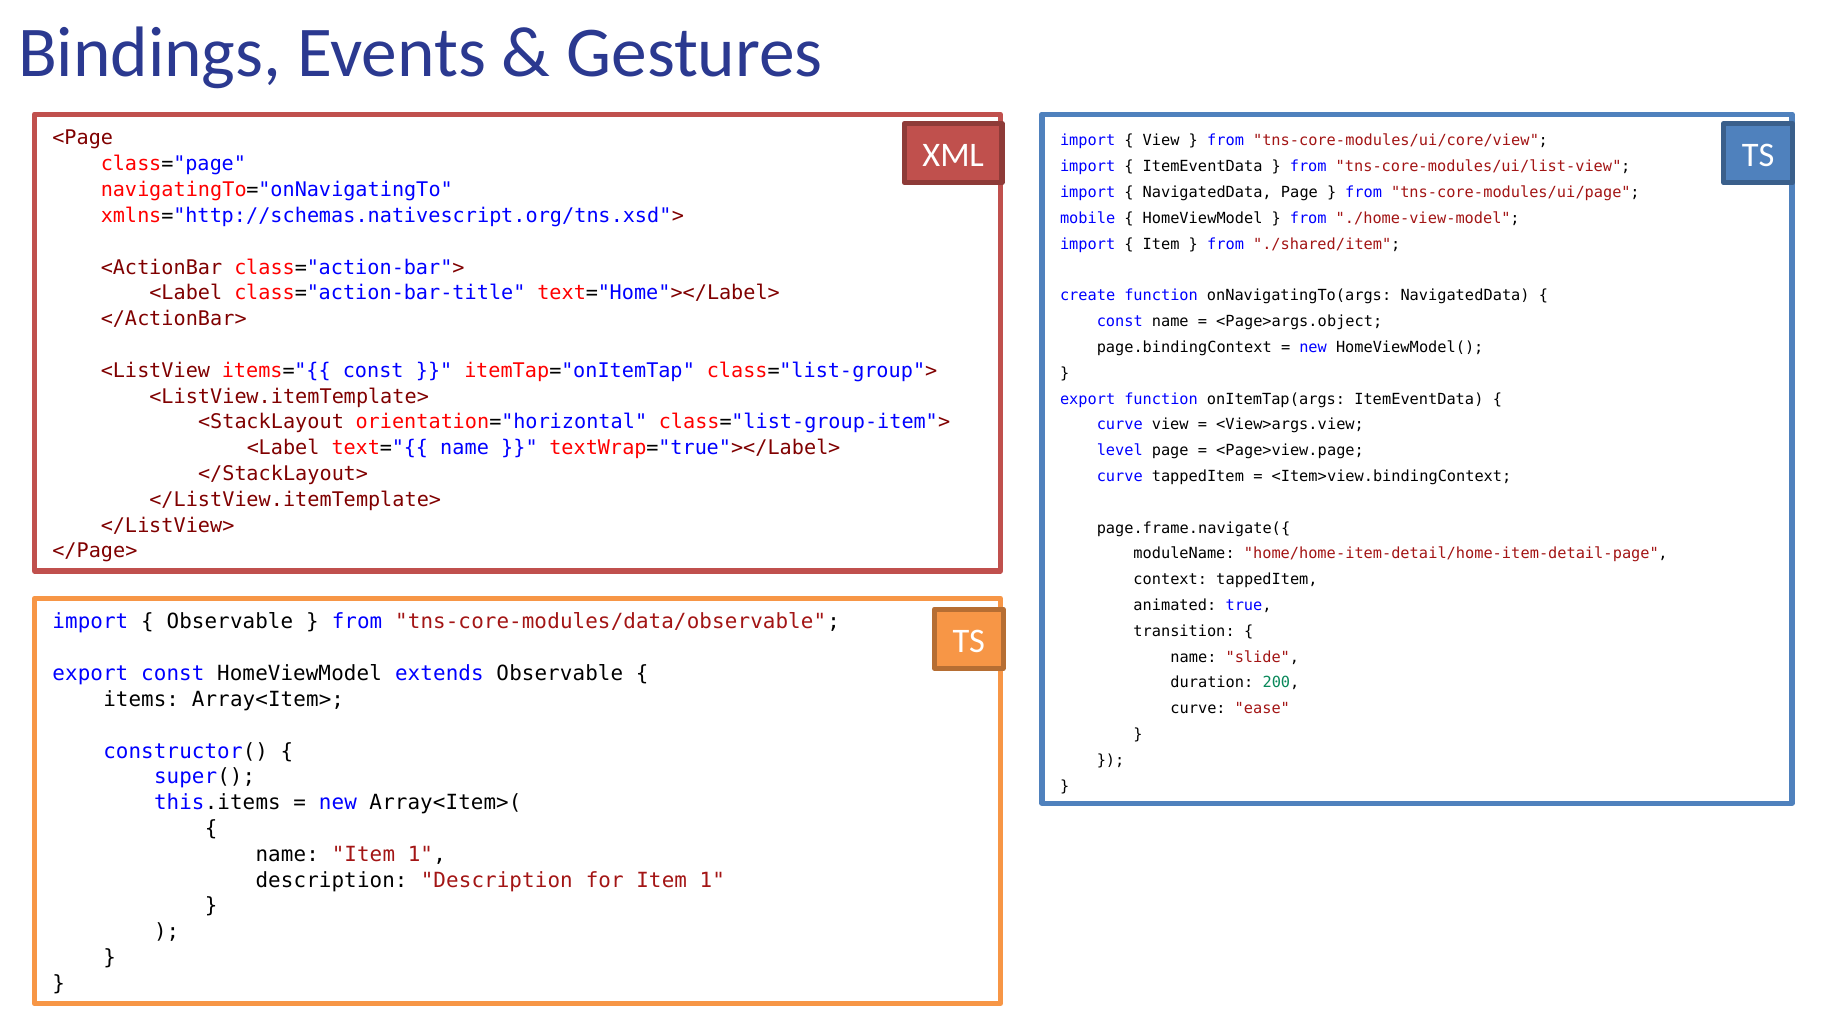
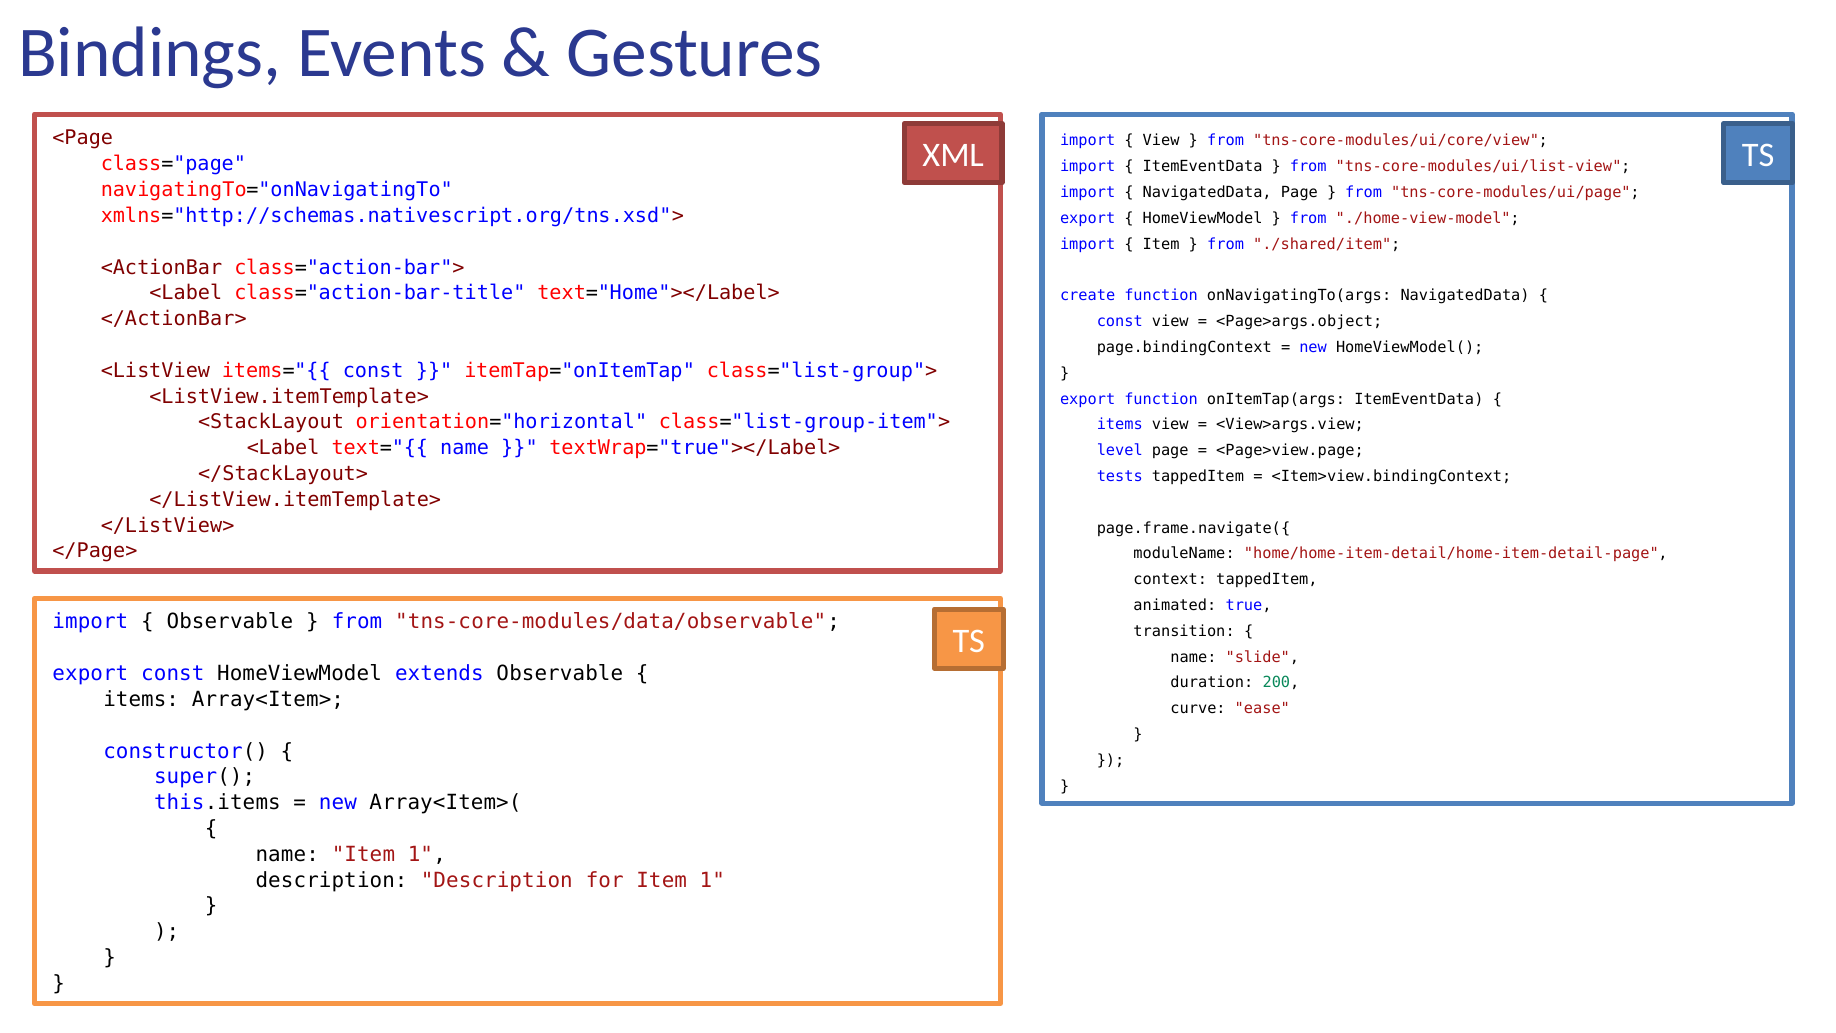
mobile: mobile -> export (1088, 218)
const name: name -> view (1170, 321)
curve: curve -> items (1120, 425)
curve: curve -> tests (1120, 476)
